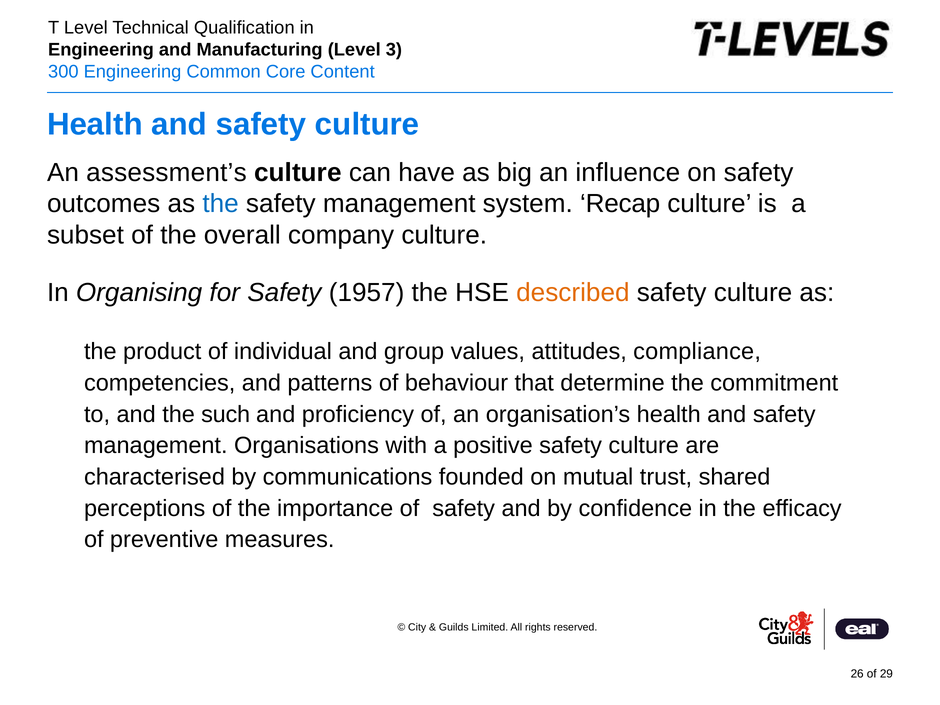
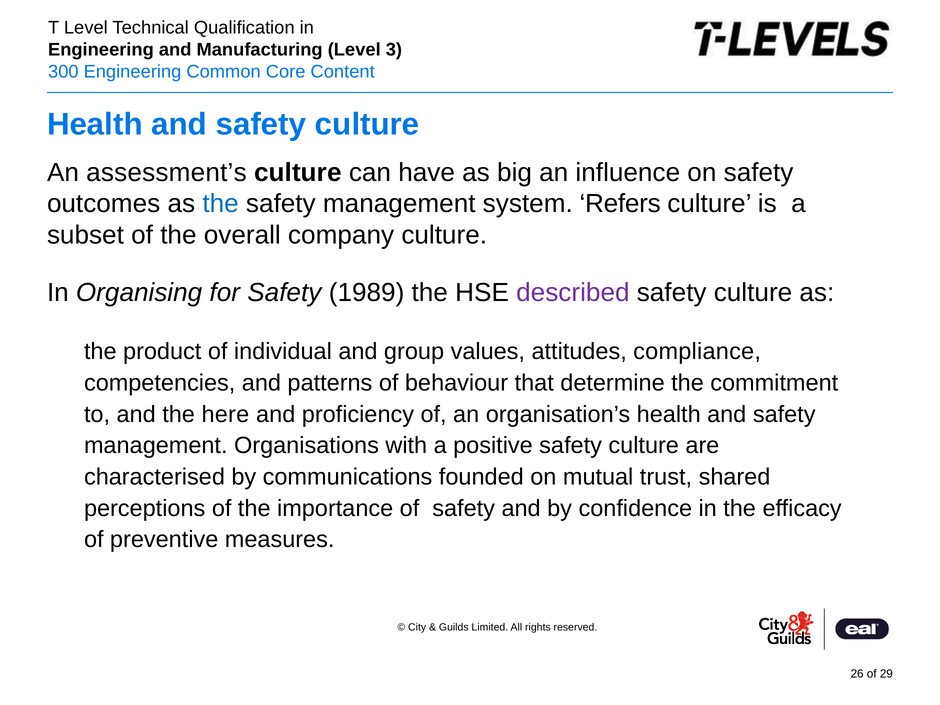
Recap: Recap -> Refers (620, 204)
1957: 1957 -> 1989 (367, 293)
described colour: orange -> purple (573, 293)
such: such -> here (225, 414)
